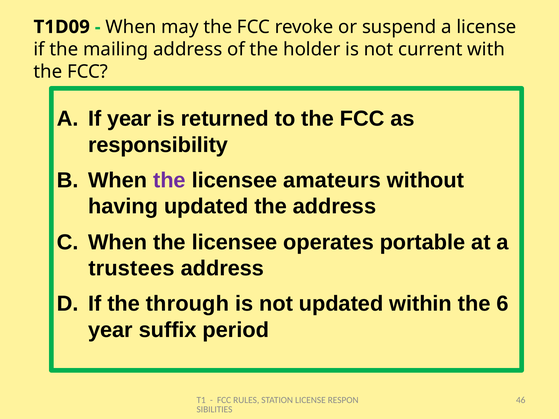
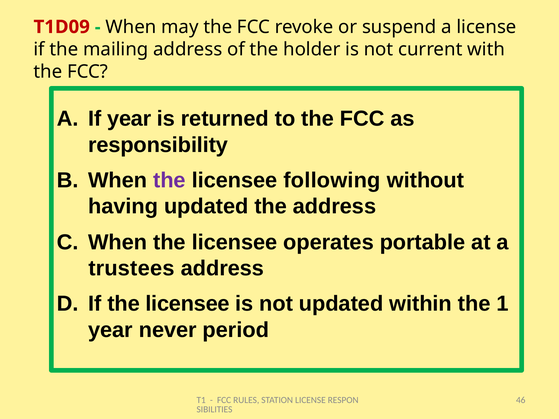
T1D09 colour: black -> red (62, 27)
amateurs: amateurs -> following (332, 180)
If the through: through -> licensee (188, 304)
6: 6 -> 1 (502, 304)
suffix: suffix -> never (168, 330)
